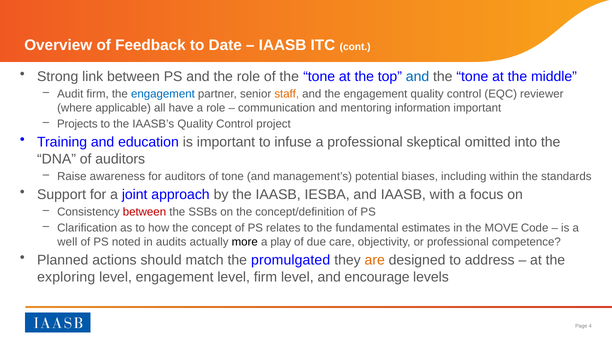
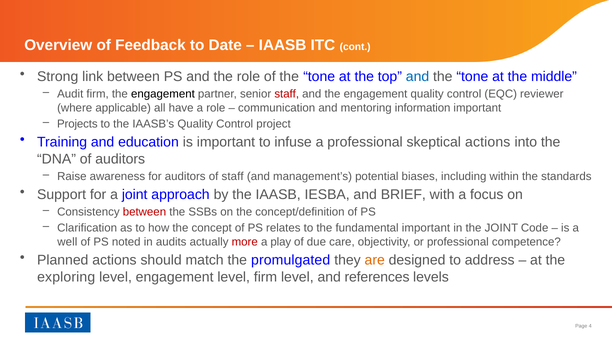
engagement colour: blue -> black (163, 94)
staff colour: orange -> red (287, 94)
skeptical omitted: omitted -> actions (488, 142)
of tone: tone -> staff (233, 176)
and IAASB: IAASB -> BRIEF (403, 195)
fundamental estimates: estimates -> important (426, 228)
the MOVE: MOVE -> JOINT (501, 228)
more colour: black -> red (245, 242)
encourage: encourage -> references (377, 277)
